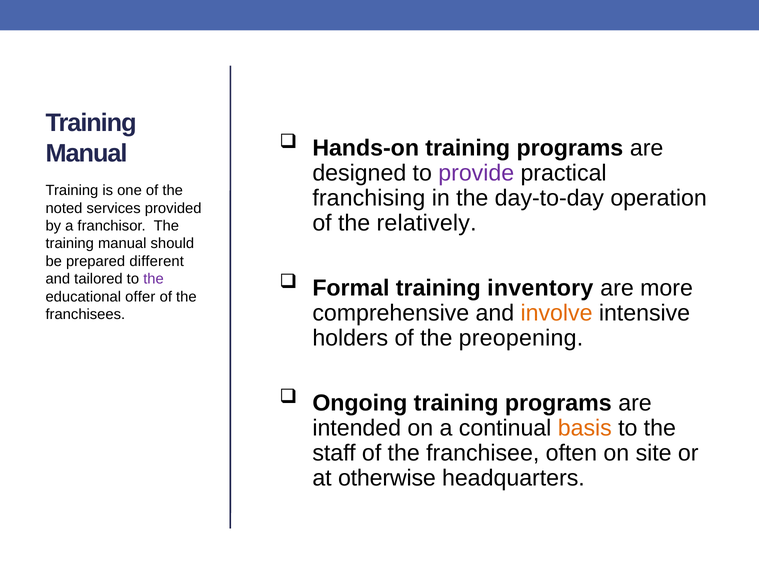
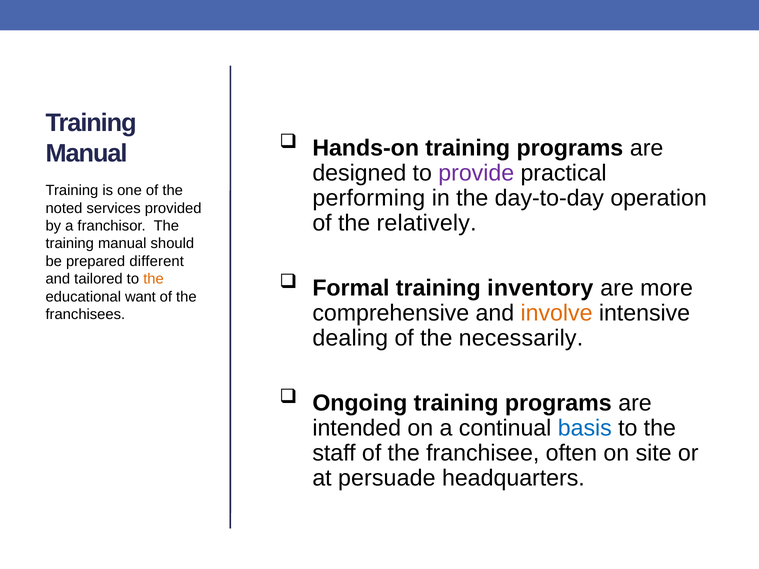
franchising: franchising -> performing (369, 198)
the colour: purple -> orange (154, 279)
offer: offer -> want (140, 297)
holders: holders -> dealing (350, 338)
preopening: preopening -> necessarily (521, 338)
basis colour: orange -> blue (585, 428)
otherwise: otherwise -> persuade (387, 478)
